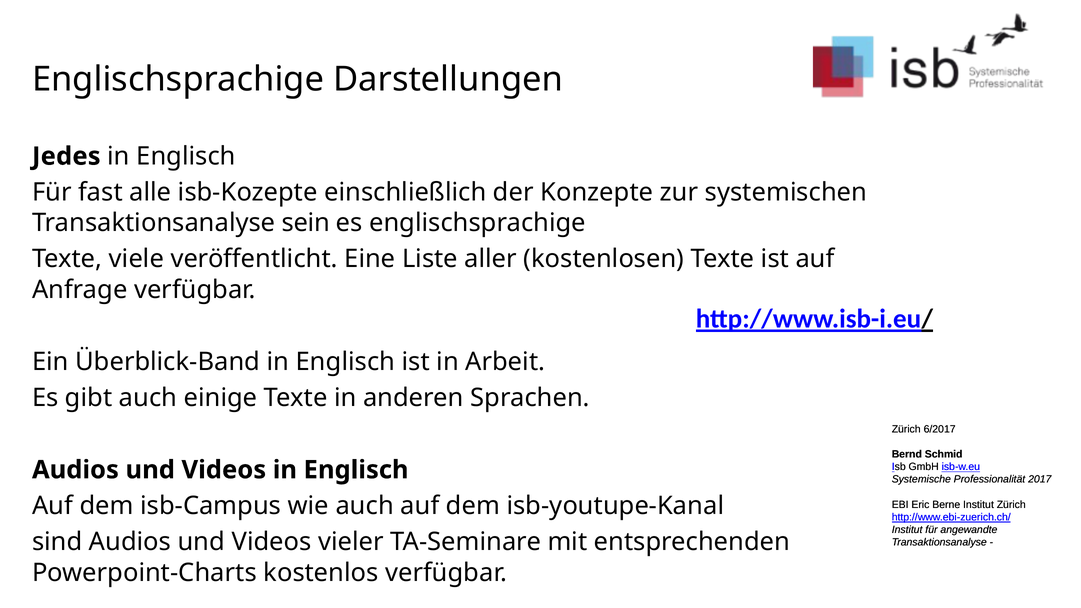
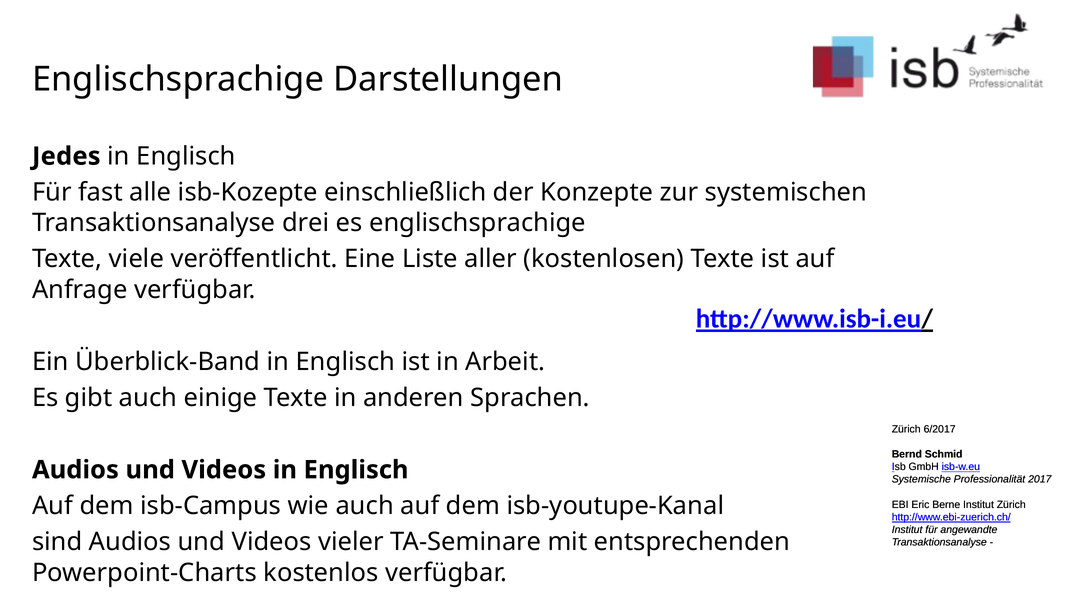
sein: sein -> drei (306, 223)
